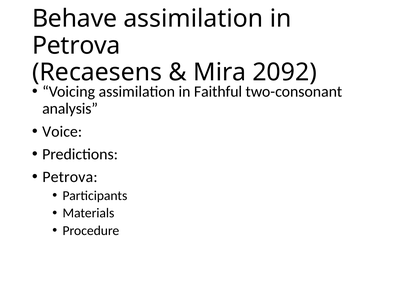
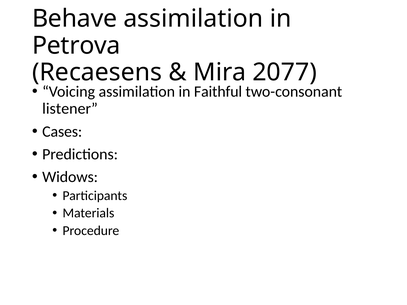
2092: 2092 -> 2077 (285, 72)
analysis: analysis -> listener (70, 109)
Voice: Voice -> Cases (62, 132)
Petrova: Petrova -> Widows (70, 177)
